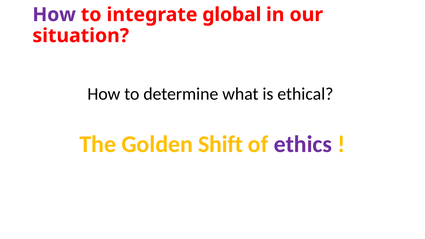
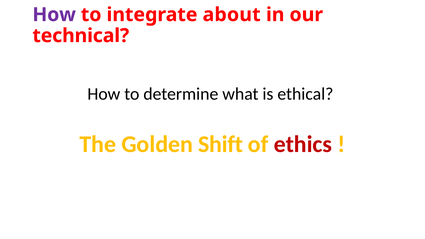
global: global -> about (232, 15)
situation: situation -> technical (81, 36)
ethics colour: purple -> red (303, 144)
